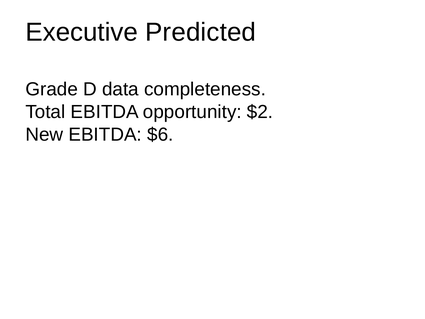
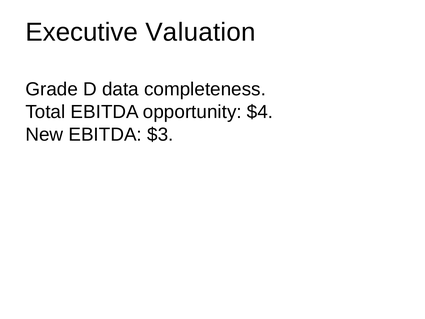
Predicted: Predicted -> Valuation (201, 32)
$2: $2 -> $4 (260, 112)
$6: $6 -> $3 (160, 134)
